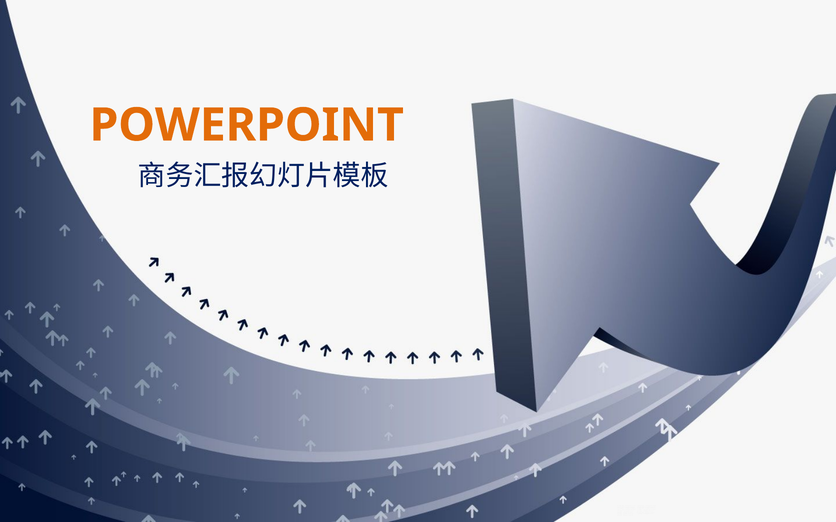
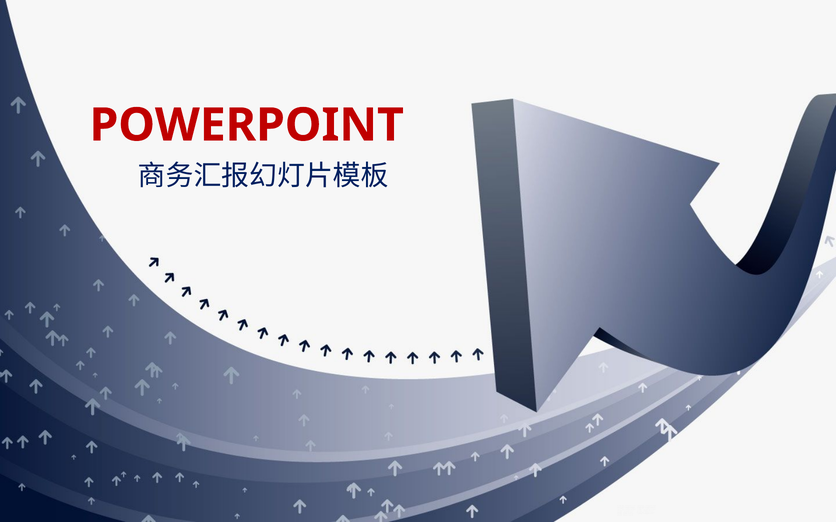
POWERPOINT colour: orange -> red (247, 125)
